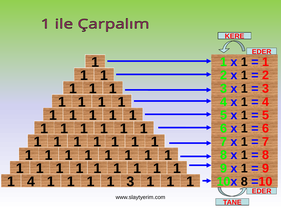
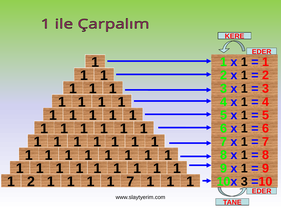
4: 4 -> 2 (31, 182)
3: 3 -> 7 (130, 182)
10x 8: 8 -> 3 (244, 181)
